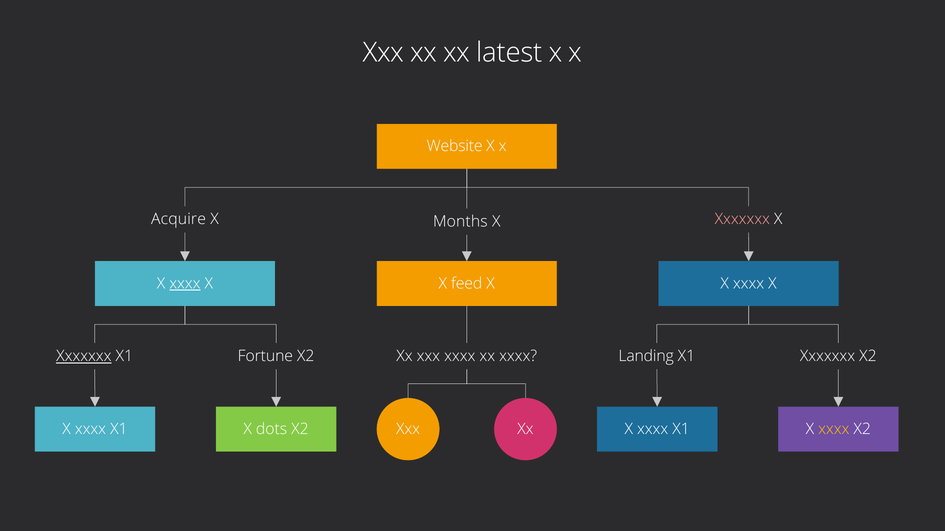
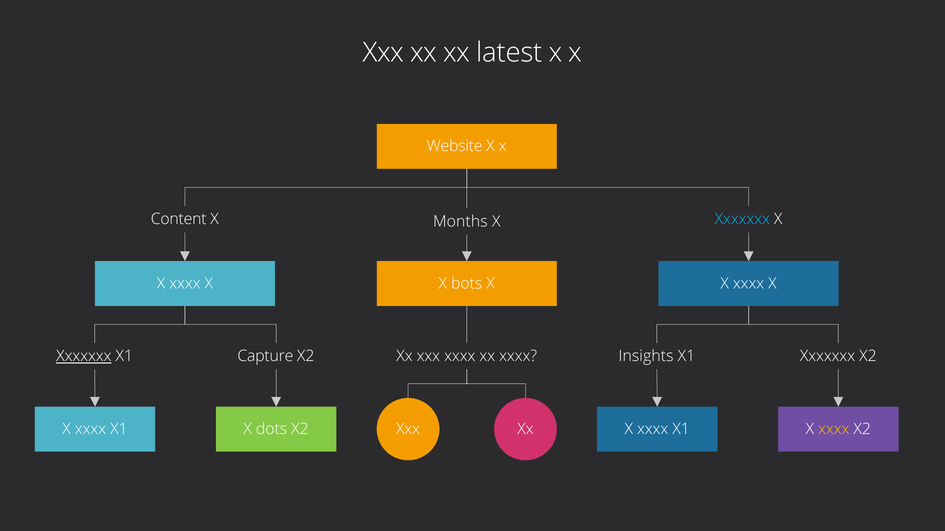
Acquire: Acquire -> Content (179, 219)
Xxxxxxx colour: pink -> light blue (742, 219)
xxxx underline: present -> none (185, 284)
feed: feed -> bots (467, 284)
Fortune: Fortune -> Capture (265, 356)
Landing: Landing -> Insights (646, 356)
